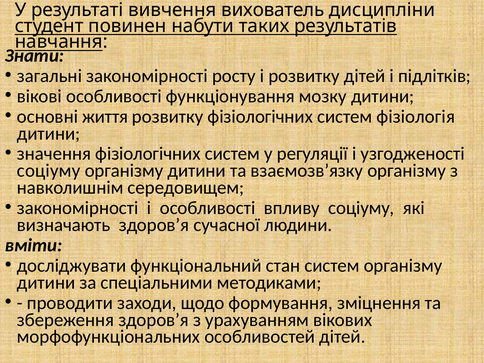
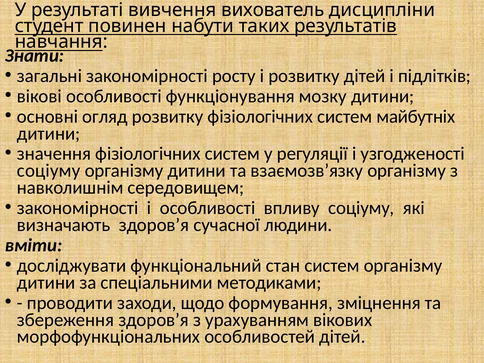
життя: життя -> огляд (105, 117)
фізіологія: фізіологія -> майбутніх (416, 117)
